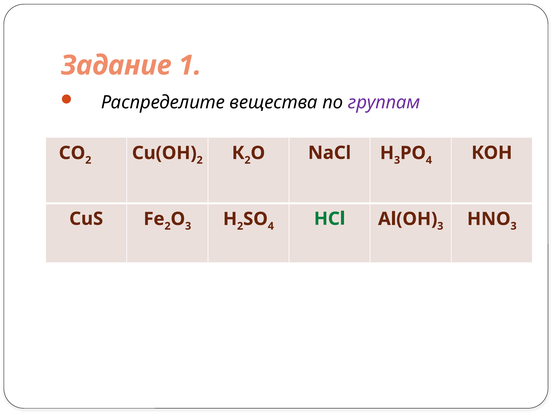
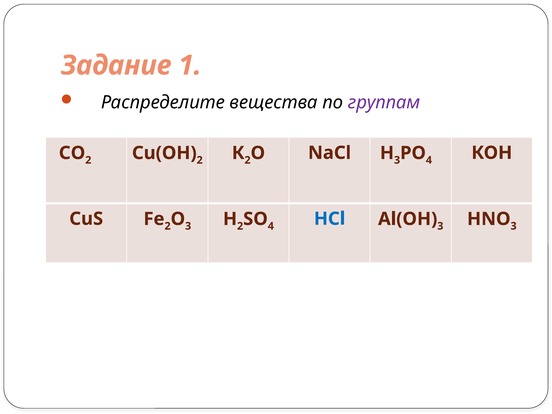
HCl colour: green -> blue (330, 219)
